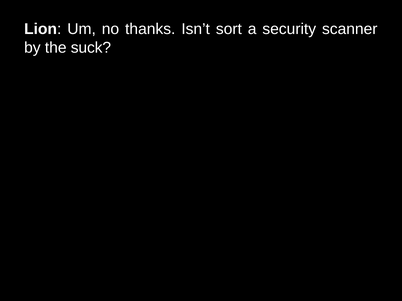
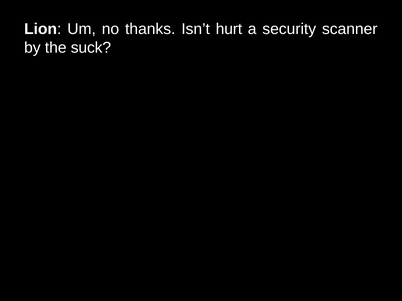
sort: sort -> hurt (229, 29)
